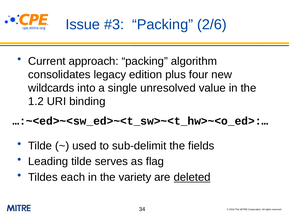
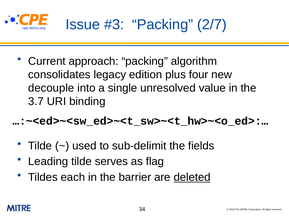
2/6: 2/6 -> 2/7 (212, 25)
wildcards: wildcards -> decouple (51, 88)
1.2: 1.2 -> 3.7 (36, 102)
variety: variety -> barrier (135, 178)
